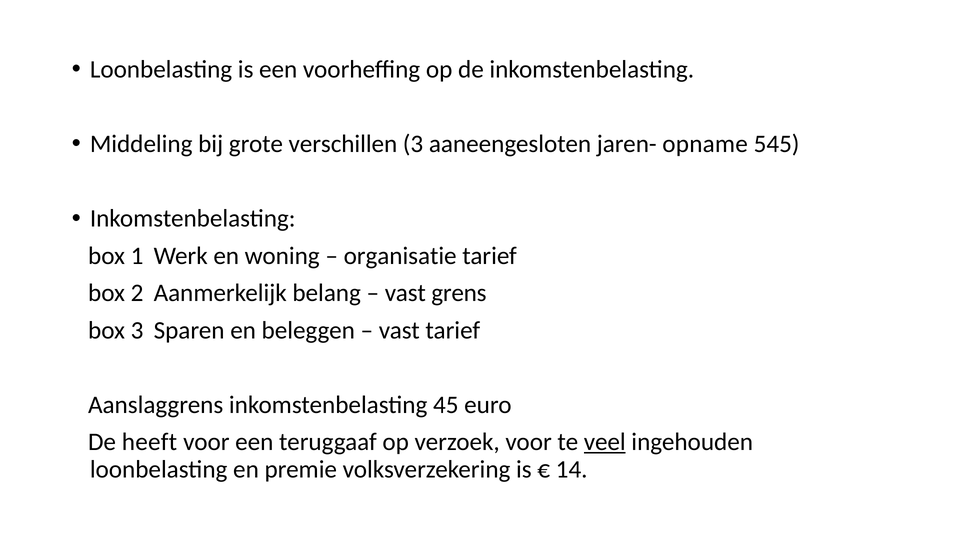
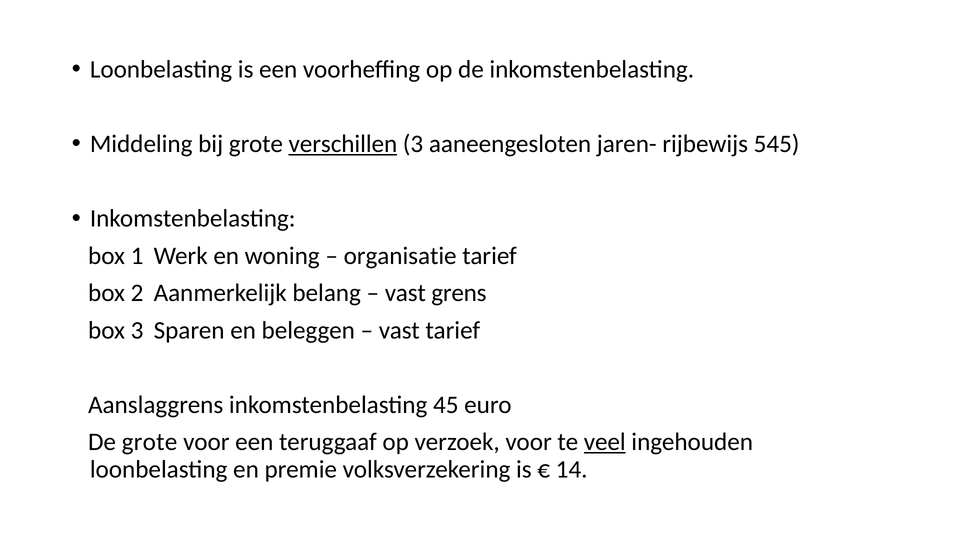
verschillen underline: none -> present (343, 144)
opname: opname -> rijbewijs (705, 144)
De heeft: heeft -> grote (150, 442)
